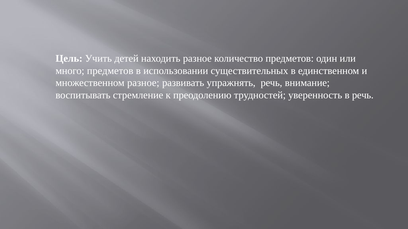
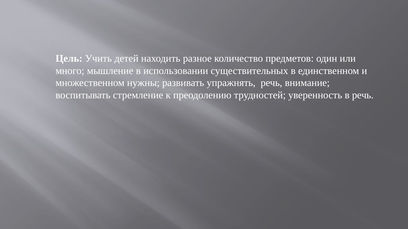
много предметов: предметов -> мышление (110, 71)
множественном разное: разное -> нужны (143, 83)
